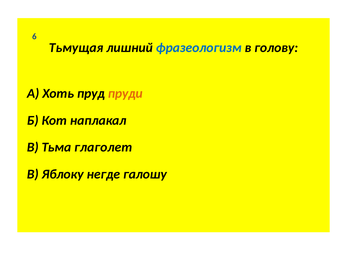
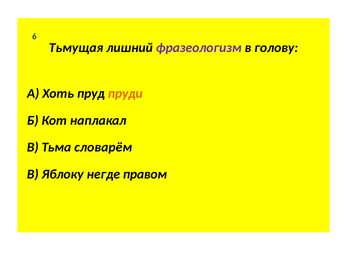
фразеологизм colour: blue -> purple (199, 48)
глаголет: глаголет -> словарём (103, 147)
галошу: галошу -> правом (145, 174)
